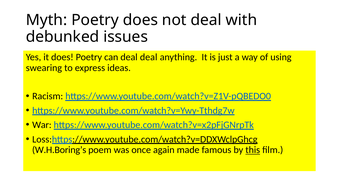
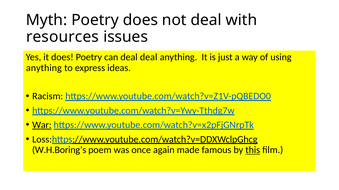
debunked: debunked -> resources (62, 37)
swearing: swearing -> anything (44, 68)
War underline: none -> present (42, 125)
